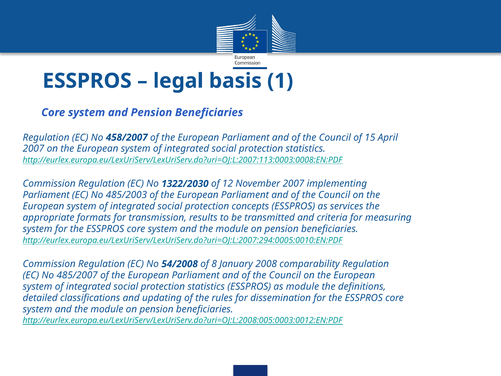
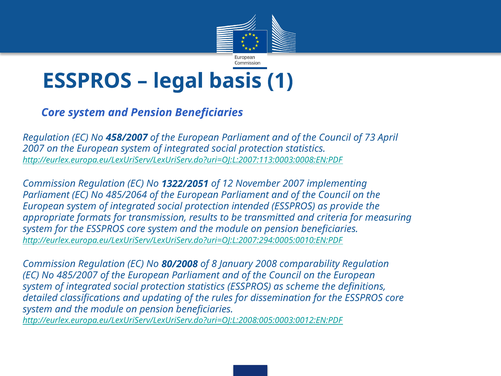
15: 15 -> 73 (370, 137)
1322/2030: 1322/2030 -> 1322/2051 (185, 184)
485/2003: 485/2003 -> 485/2064 (126, 195)
concepts: concepts -> intended (250, 206)
services: services -> provide (347, 206)
54/2008: 54/2008 -> 80/2008 (180, 264)
as module: module -> scheme (302, 286)
